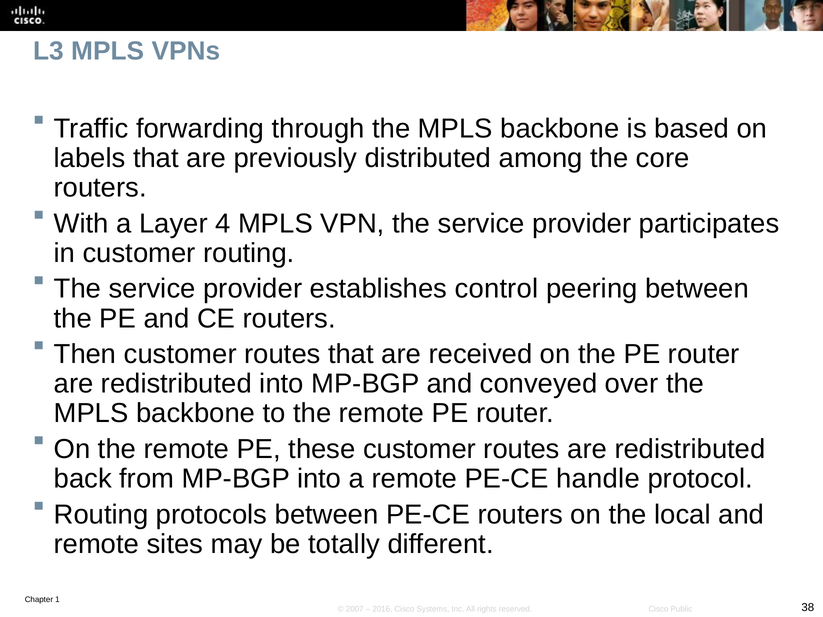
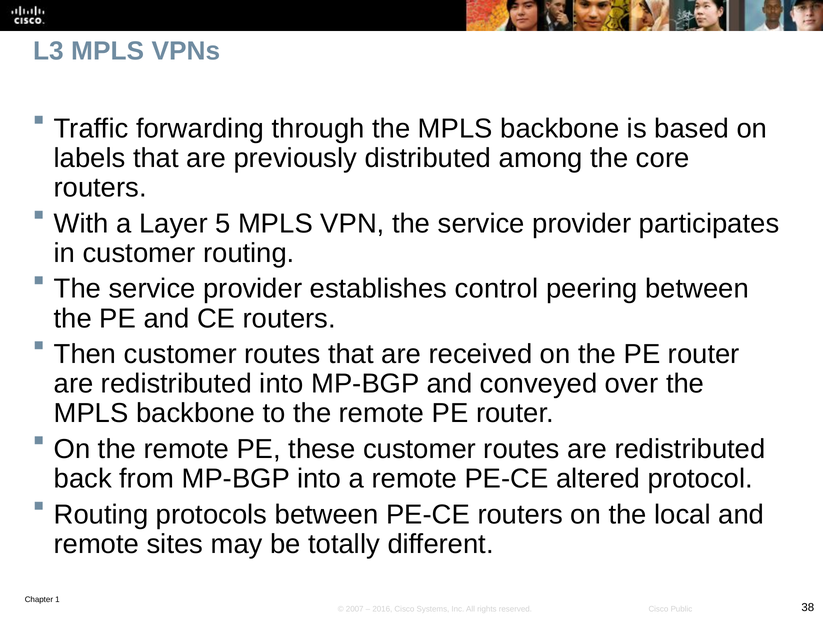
4: 4 -> 5 (223, 224)
handle: handle -> altered (598, 479)
